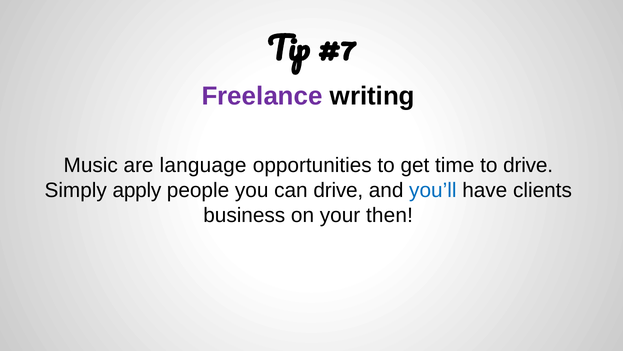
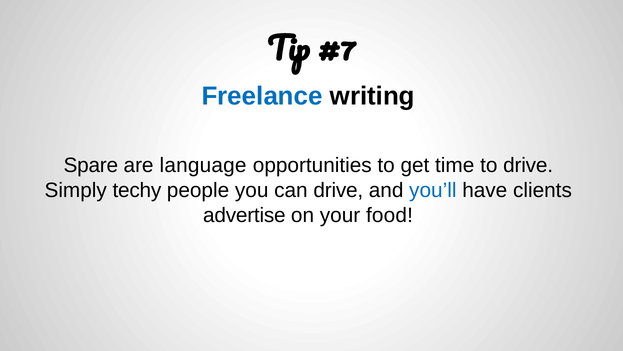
Freelance colour: purple -> blue (262, 96)
Music: Music -> Spare (91, 165)
apply: apply -> techy (137, 190)
business: business -> advertise (244, 215)
then: then -> food (390, 215)
